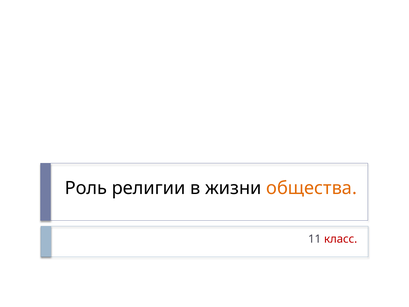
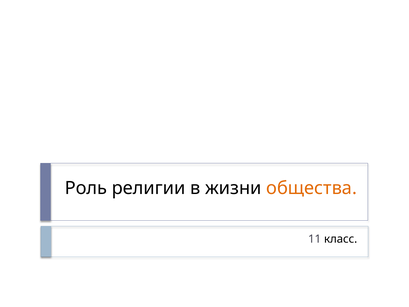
класс colour: red -> black (341, 239)
